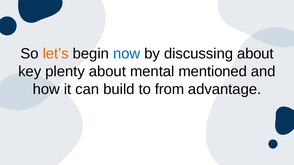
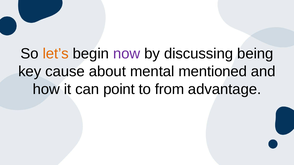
now colour: blue -> purple (127, 54)
discussing about: about -> being (255, 54)
plenty: plenty -> cause (65, 72)
build: build -> point (119, 89)
